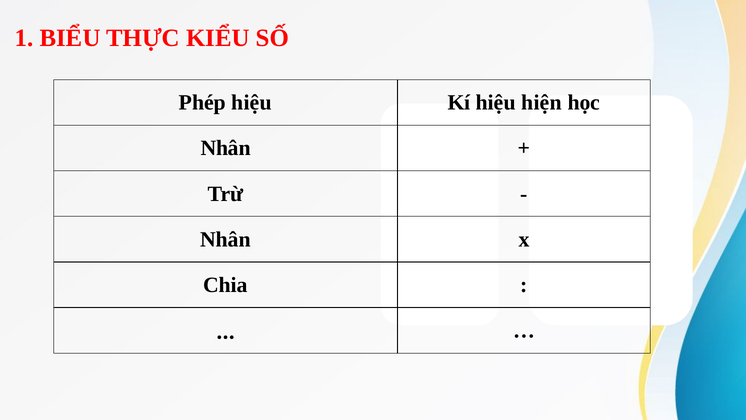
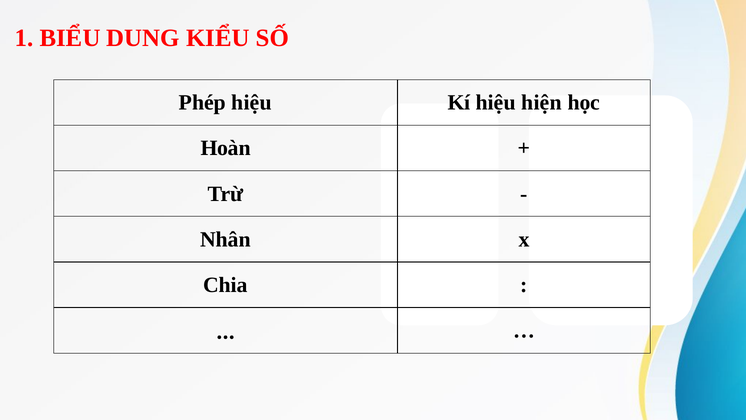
THỰC: THỰC -> DUNG (143, 38)
Nhân: Nhân -> Hoàn (226, 148)
